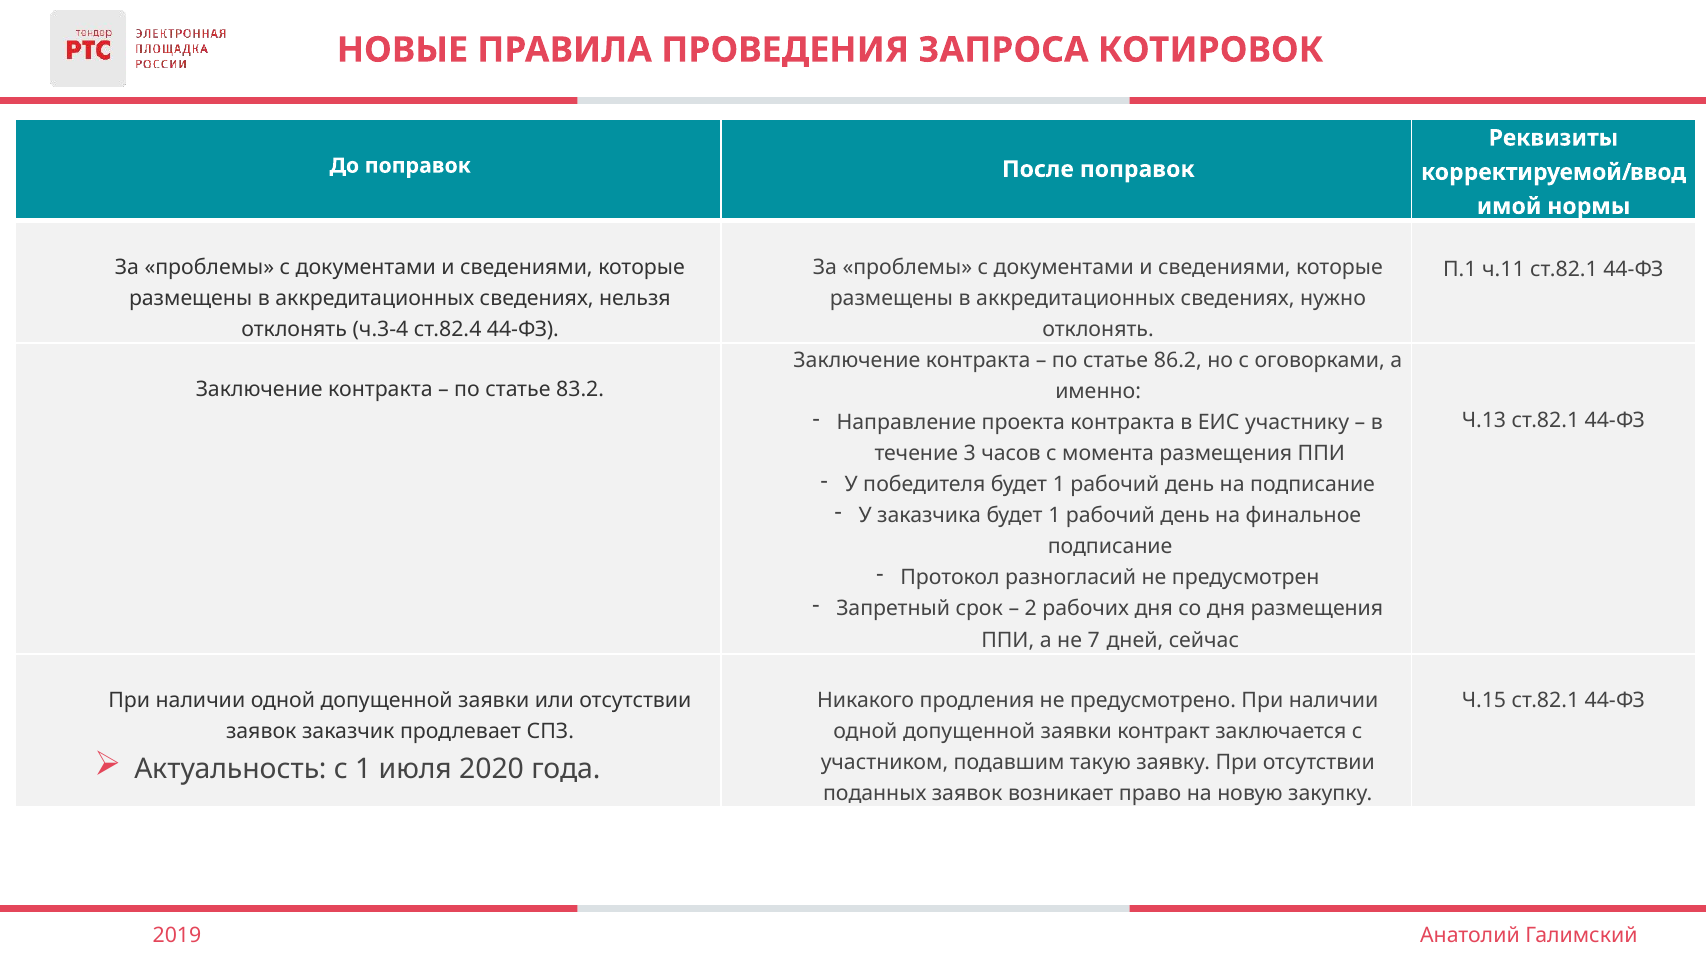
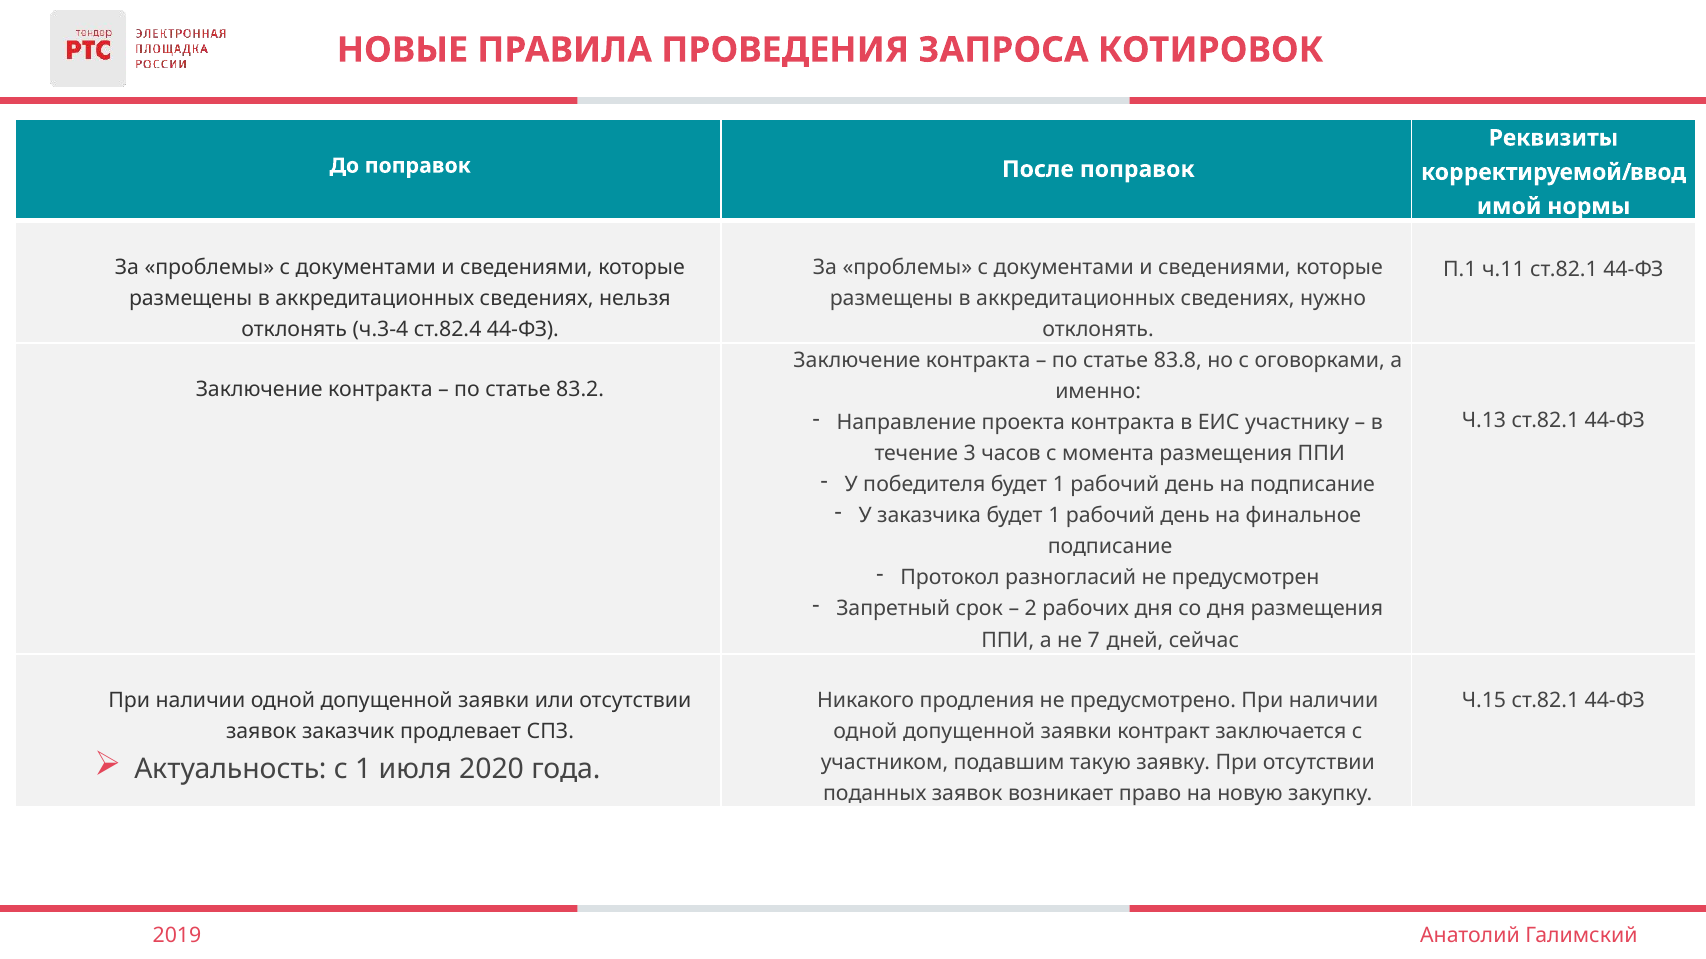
86.2: 86.2 -> 83.8 (1178, 361)
